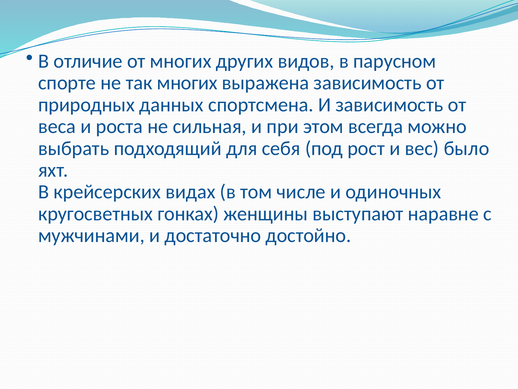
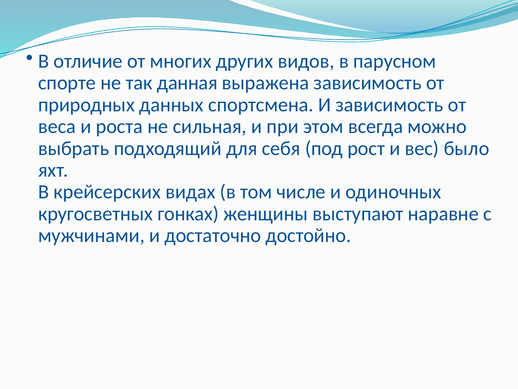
так многих: многих -> данная (187, 83)
